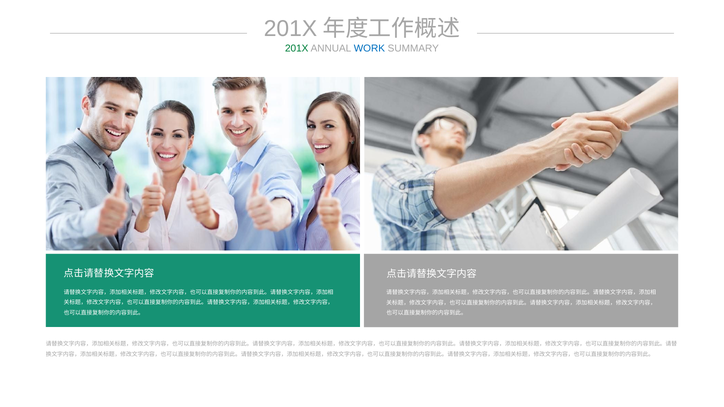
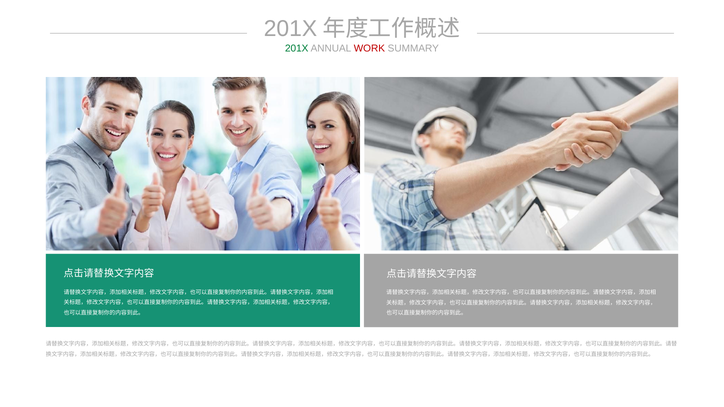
WORK colour: blue -> red (369, 49)
